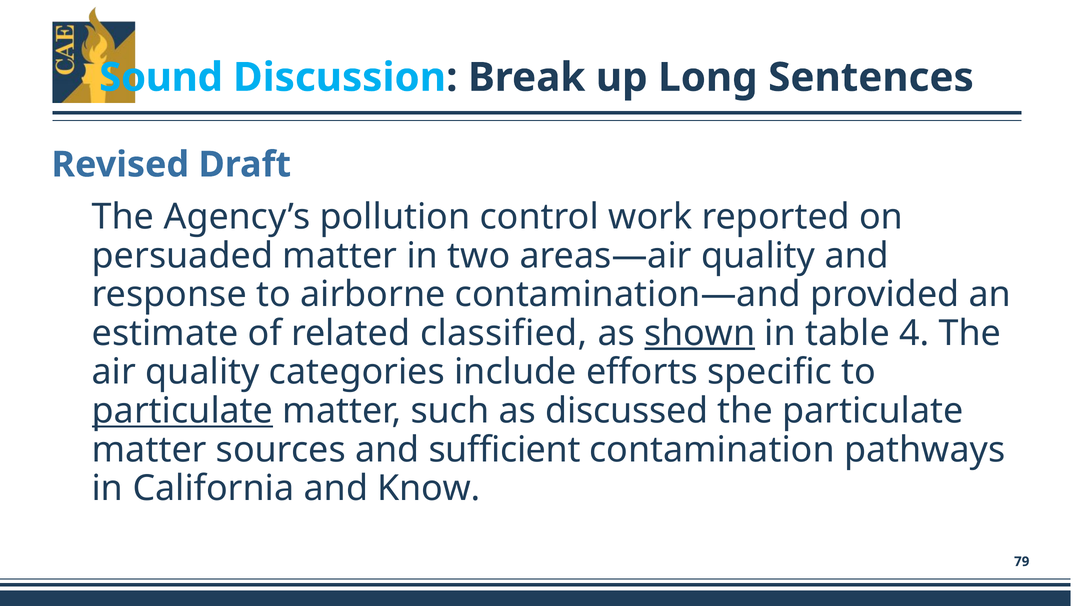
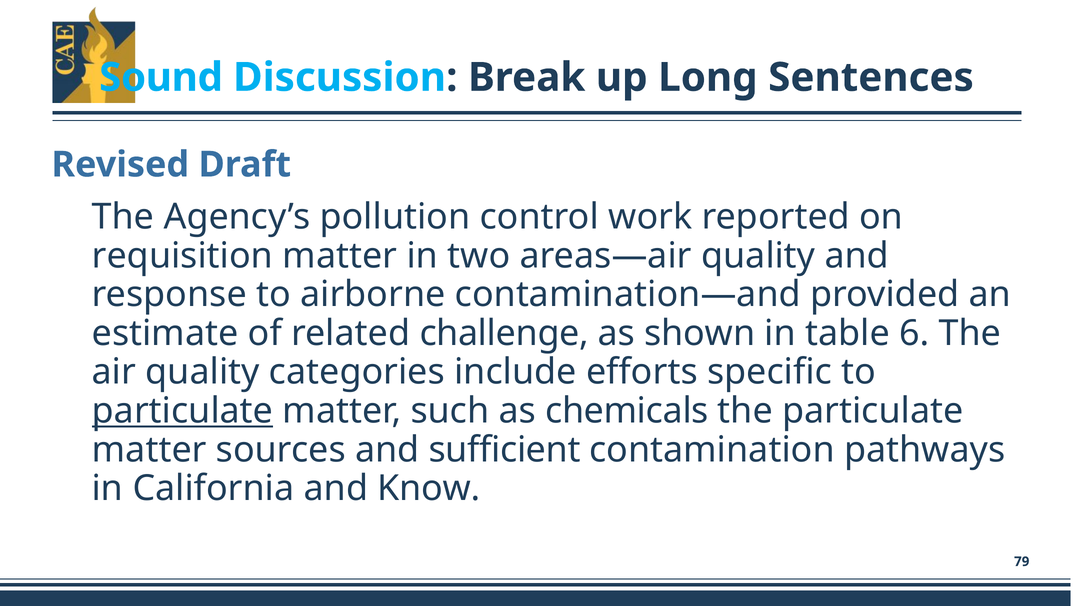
persuaded: persuaded -> requisition (182, 256)
classified: classified -> challenge (504, 333)
shown underline: present -> none (700, 333)
4: 4 -> 6 (914, 333)
discussed: discussed -> chemicals (627, 411)
